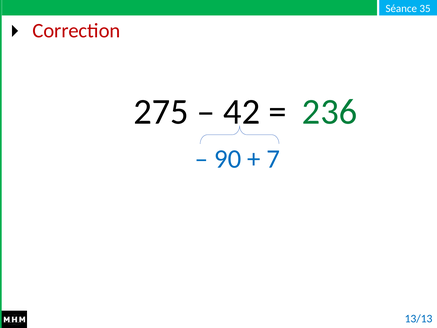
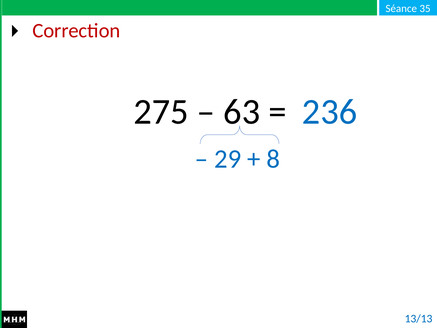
42: 42 -> 63 (242, 112)
236 colour: green -> blue (330, 112)
90: 90 -> 29 (228, 159)
7: 7 -> 8 (273, 159)
